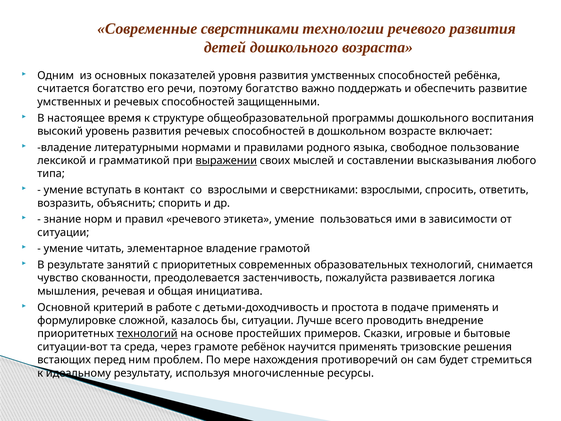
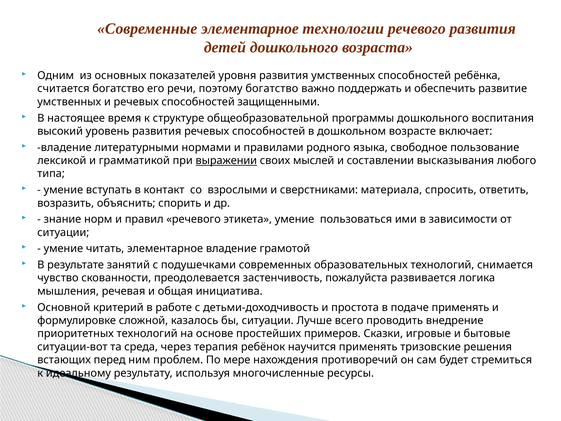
Современные сверстниками: сверстниками -> элементарное (250, 29)
сверстниками взрослыми: взрослыми -> материала (391, 190)
с приоритетных: приоритетных -> подушечками (198, 265)
технологий underline: present -> none (147, 333)
грамоте: грамоте -> терапия (216, 347)
